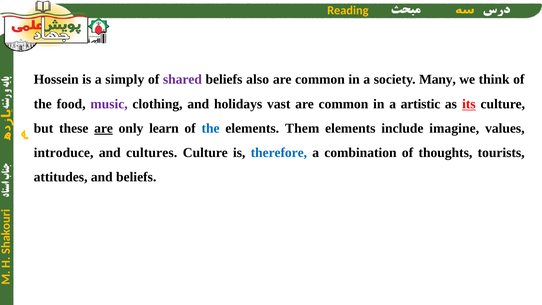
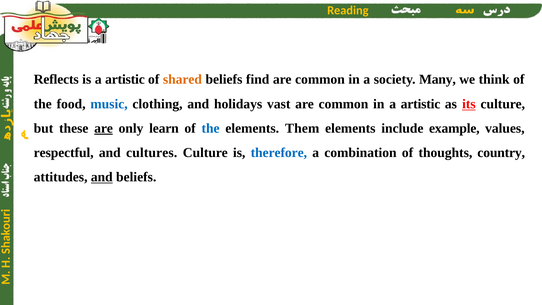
Hossein: Hossein -> Reflects (56, 79)
is a simply: simply -> artistic (125, 79)
shared colour: purple -> orange (182, 79)
also: also -> find (258, 79)
music colour: purple -> blue (109, 104)
imagine: imagine -> example (454, 128)
introduce: introduce -> respectful (64, 153)
tourists: tourists -> country (501, 153)
and underline: none -> present (102, 177)
